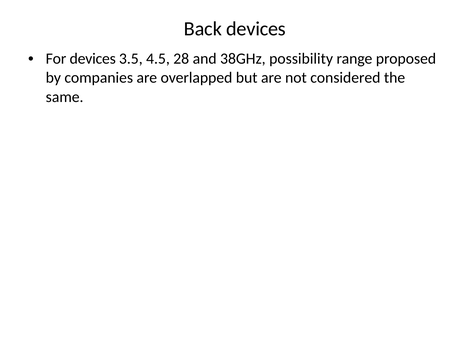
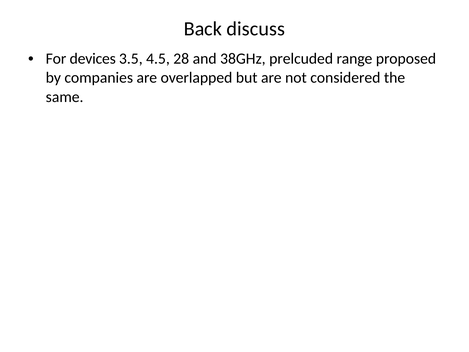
Back devices: devices -> discuss (256, 29)
possibility: possibility -> prelcuded (301, 59)
